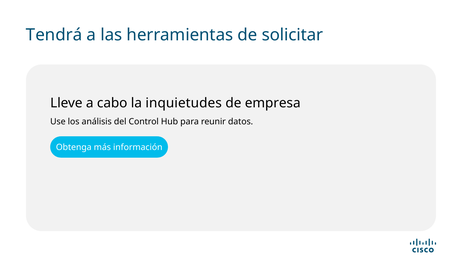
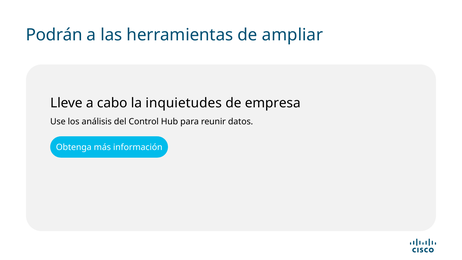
Tendrá: Tendrá -> Podrán (54, 35)
solicitar: solicitar -> ampliar (292, 35)
